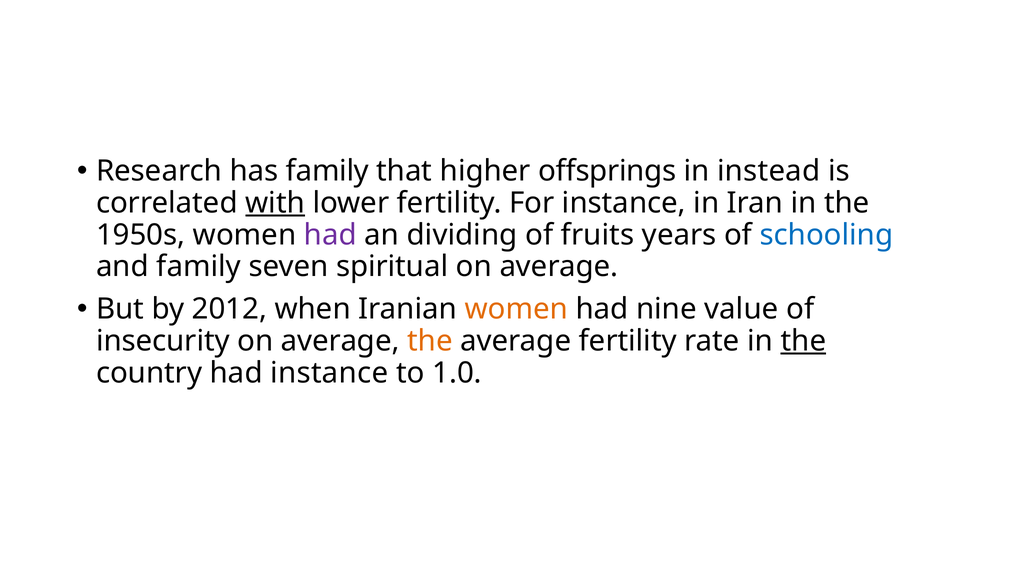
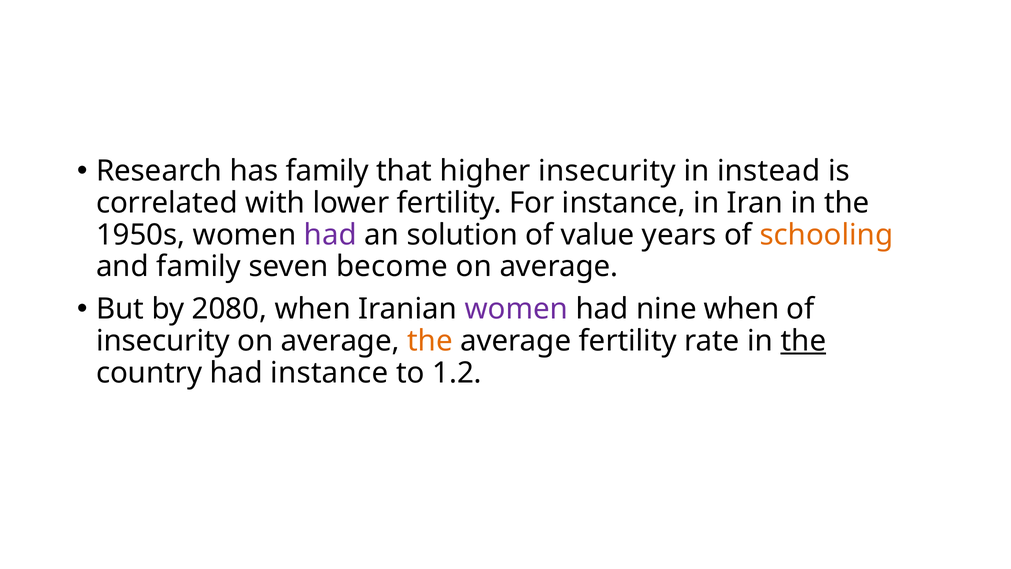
higher offsprings: offsprings -> insecurity (607, 171)
with underline: present -> none (275, 203)
dividing: dividing -> solution (462, 235)
fruits: fruits -> value (598, 235)
schooling colour: blue -> orange (826, 235)
spiritual: spiritual -> become (392, 266)
2012: 2012 -> 2080 (229, 309)
women colour: orange -> purple (516, 309)
nine value: value -> when (742, 309)
1.0: 1.0 -> 1.2 (457, 373)
